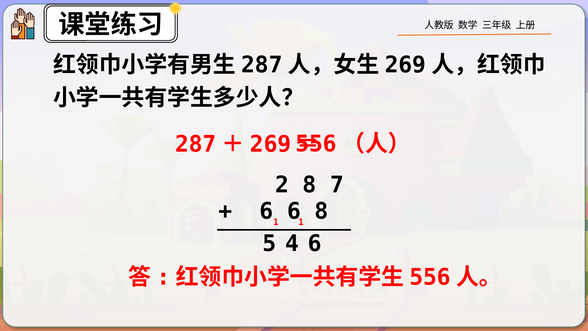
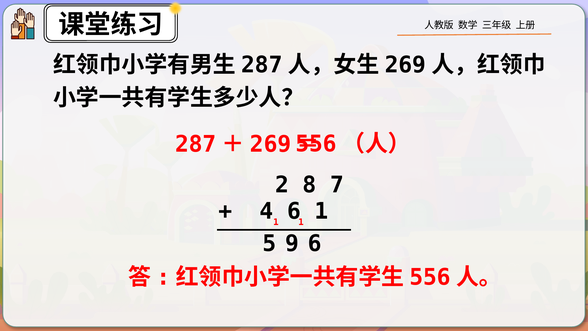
6: 6 -> 4 (267, 211)
6 8: 8 -> 1 (321, 211)
4: 4 -> 9 (292, 243)
